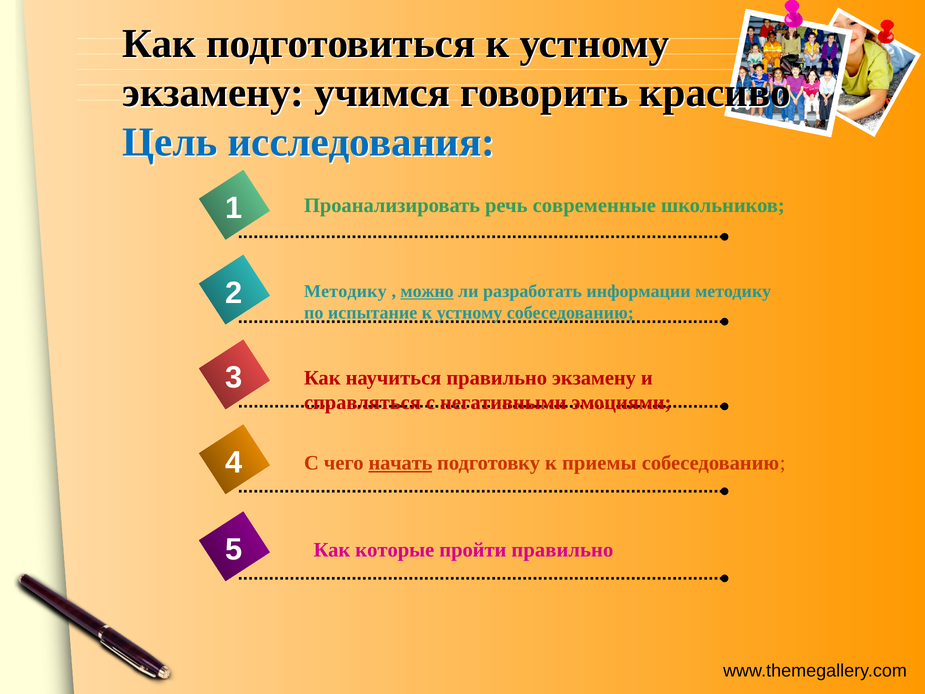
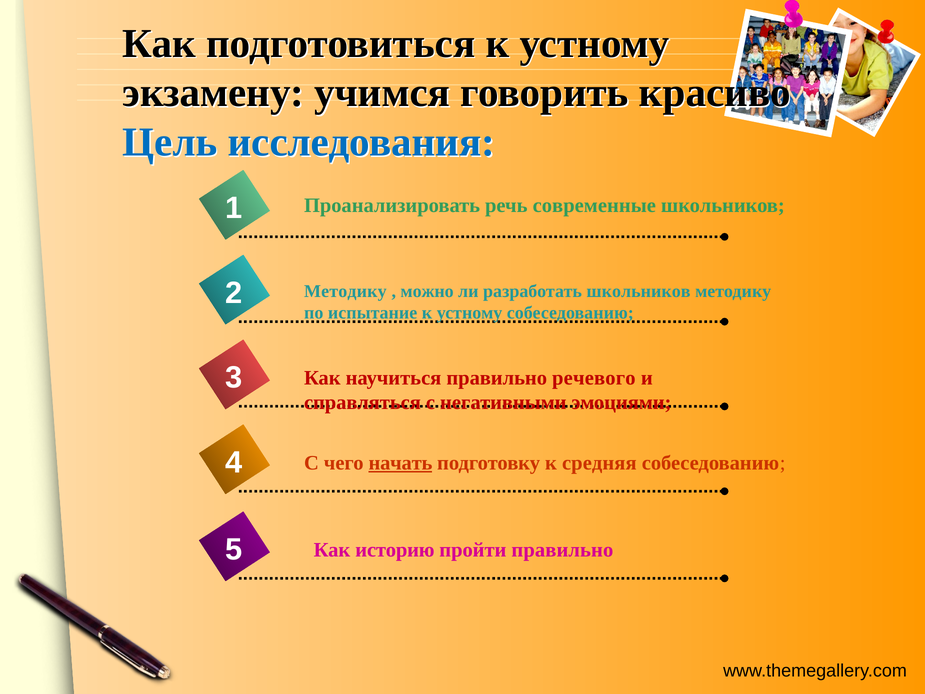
можно underline: present -> none (427, 291)
разработать информации: информации -> школьников (639, 291)
правильно экзамену: экзамену -> речевого (594, 378)
приемы: приемы -> средняя (599, 463)
которые: которые -> историю (395, 550)
